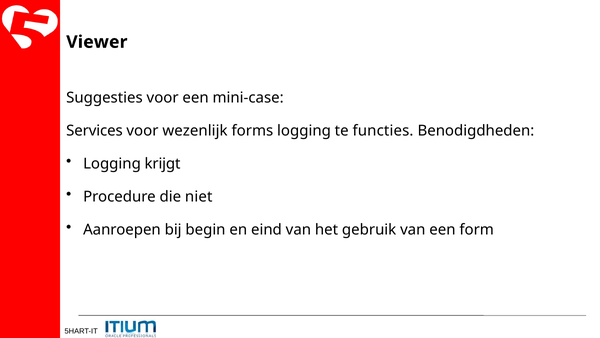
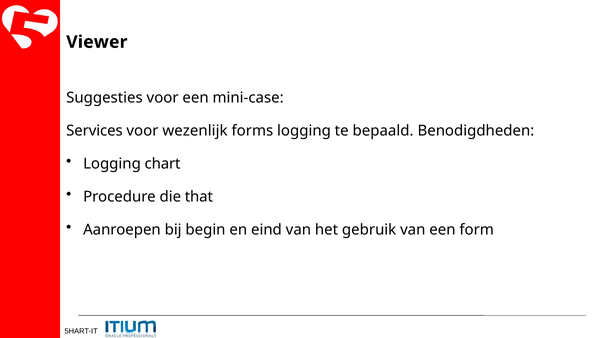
functies: functies -> bepaald (383, 131)
krijgt: krijgt -> chart (163, 164)
niet: niet -> that (199, 197)
